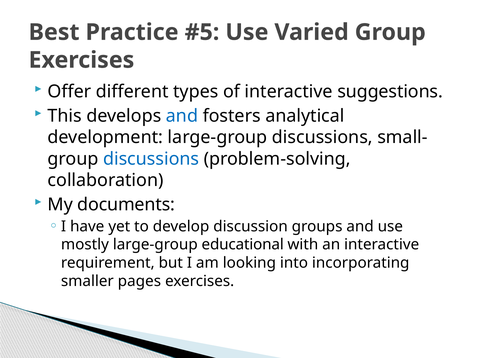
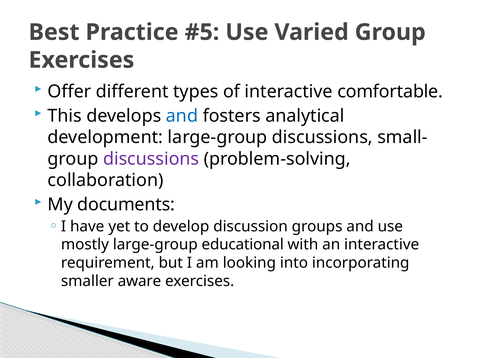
suggestions: suggestions -> comfortable (390, 92)
discussions colour: blue -> purple (151, 159)
pages: pages -> aware (139, 281)
